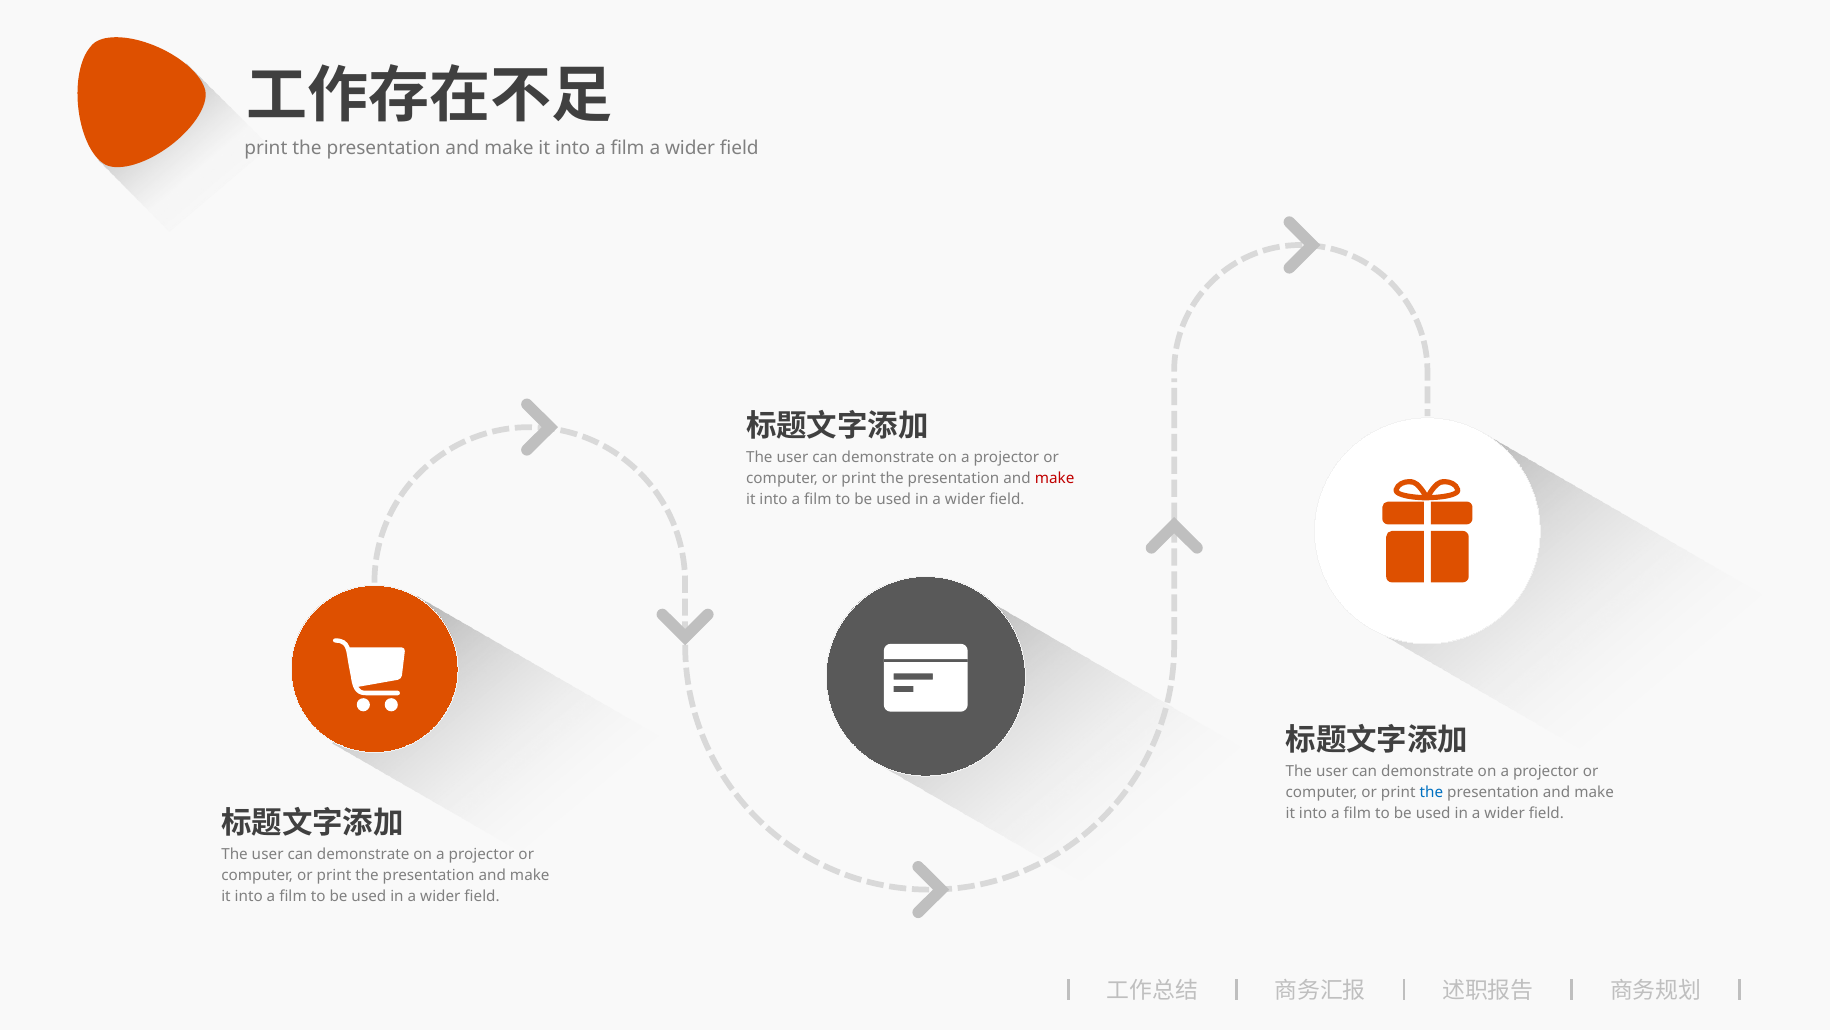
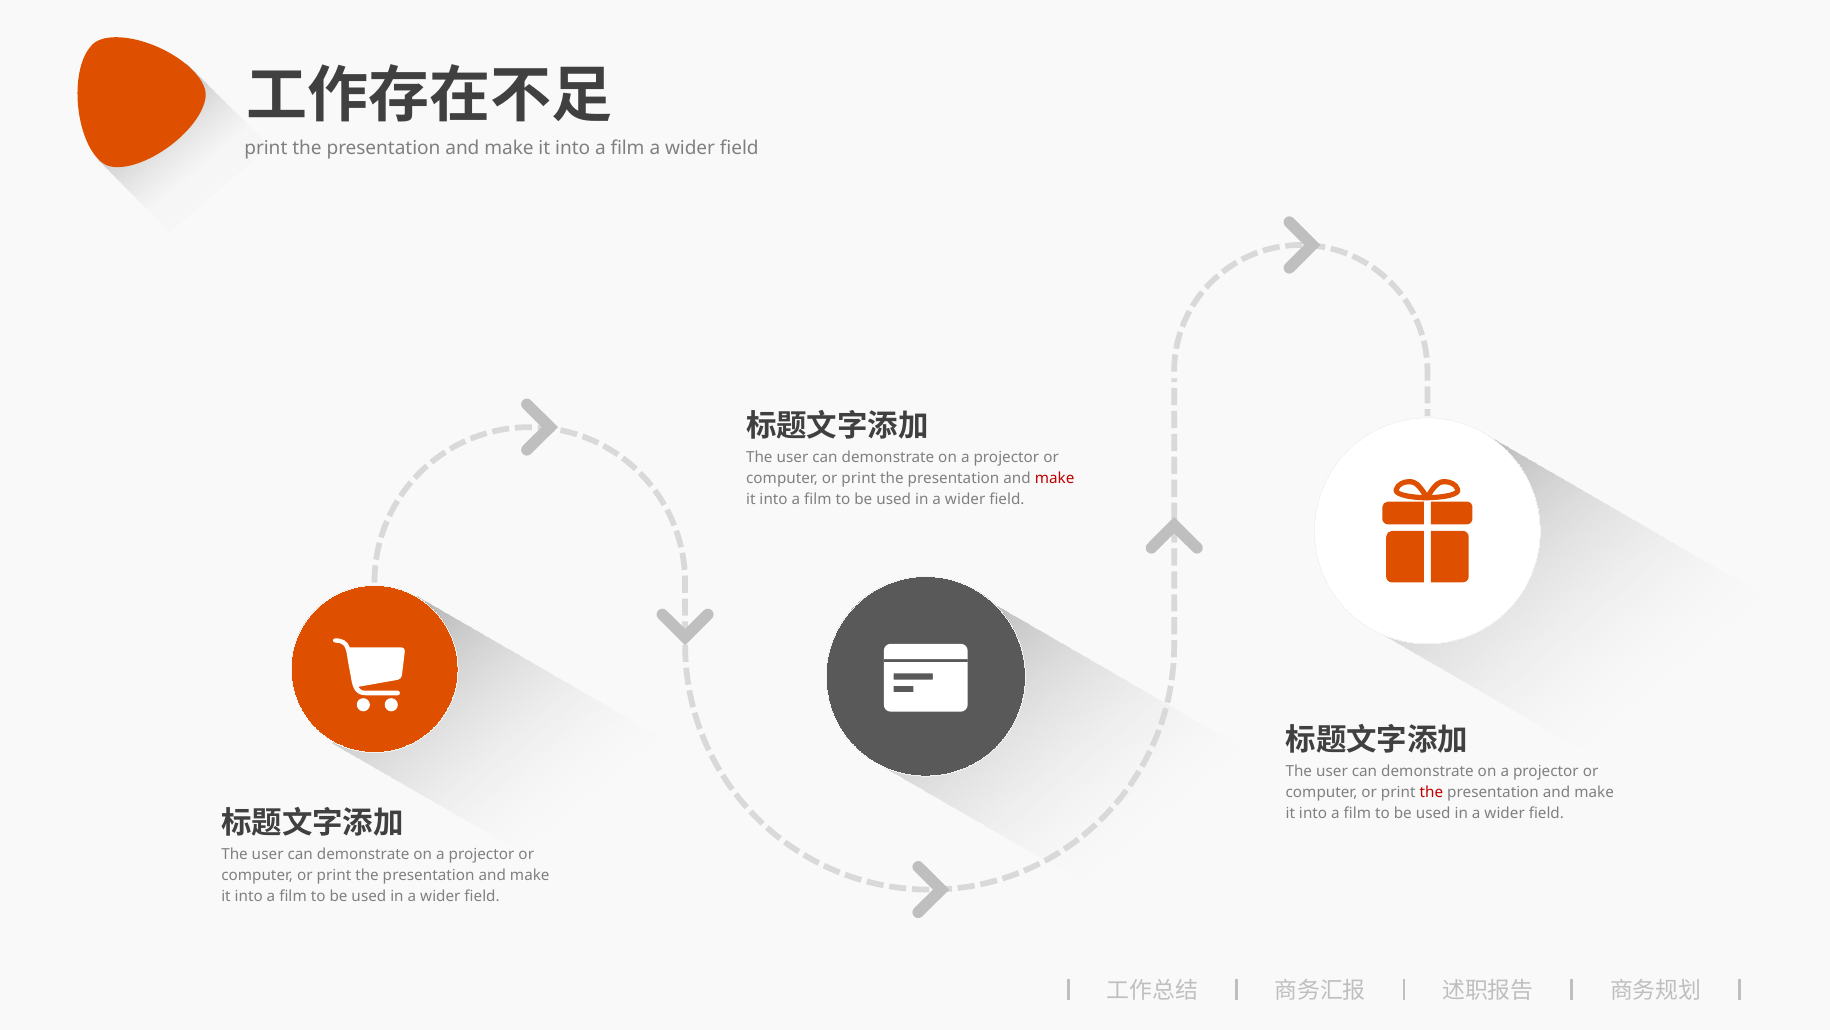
the colour: blue -> red (1431, 792)
